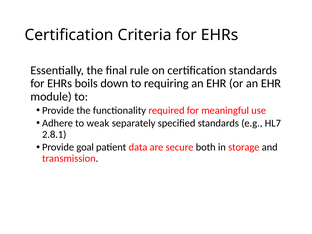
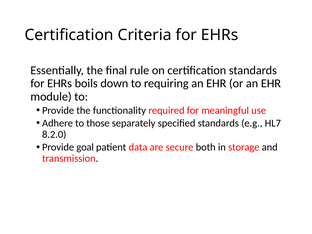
weak: weak -> those (98, 123)
2.8.1: 2.8.1 -> 8.2.0 (54, 134)
